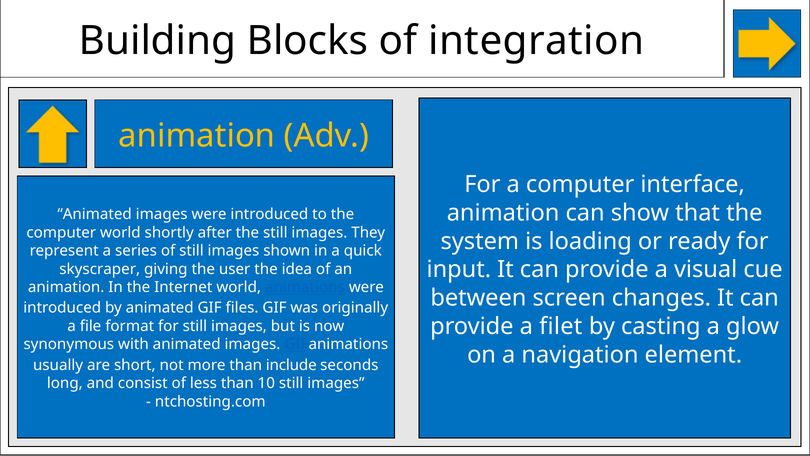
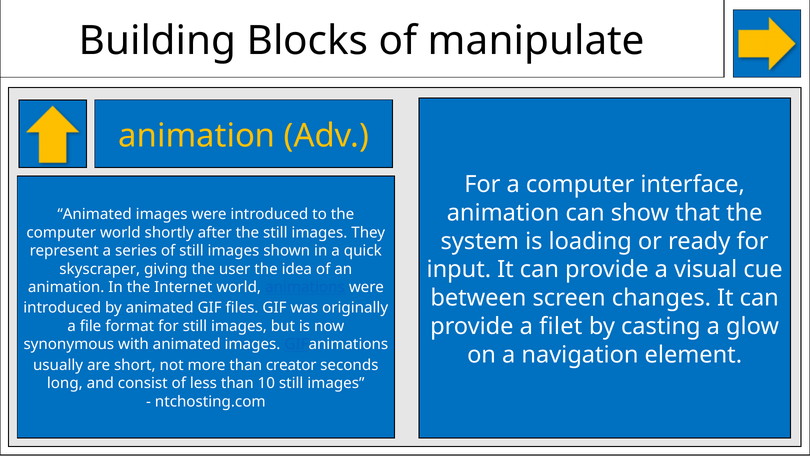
integration: integration -> manipulate (536, 41)
include: include -> creator (291, 365)
